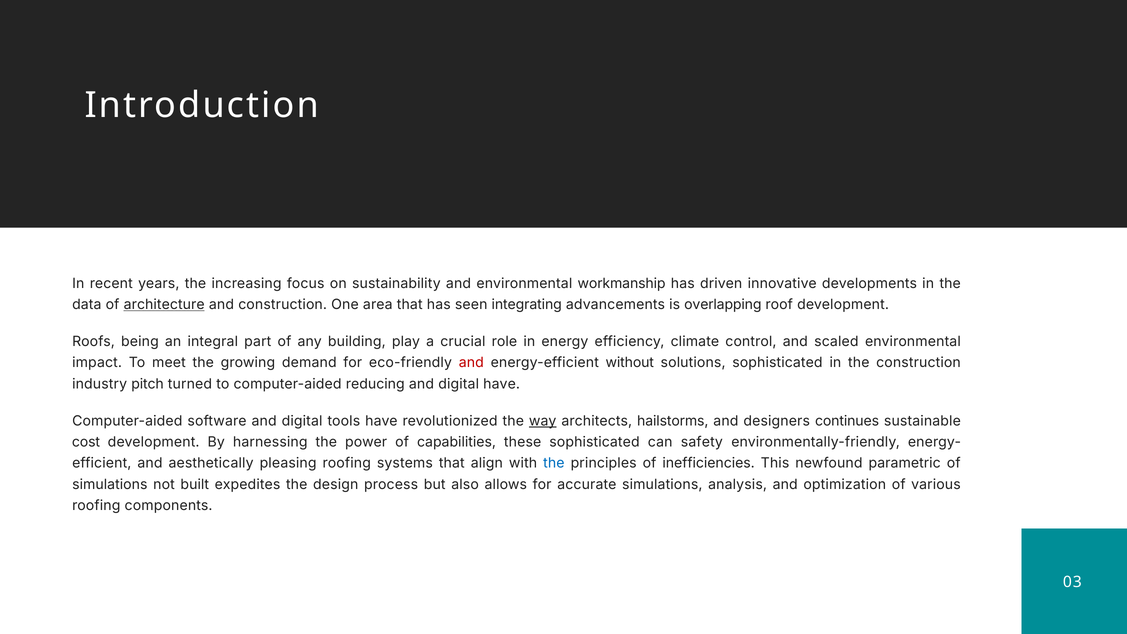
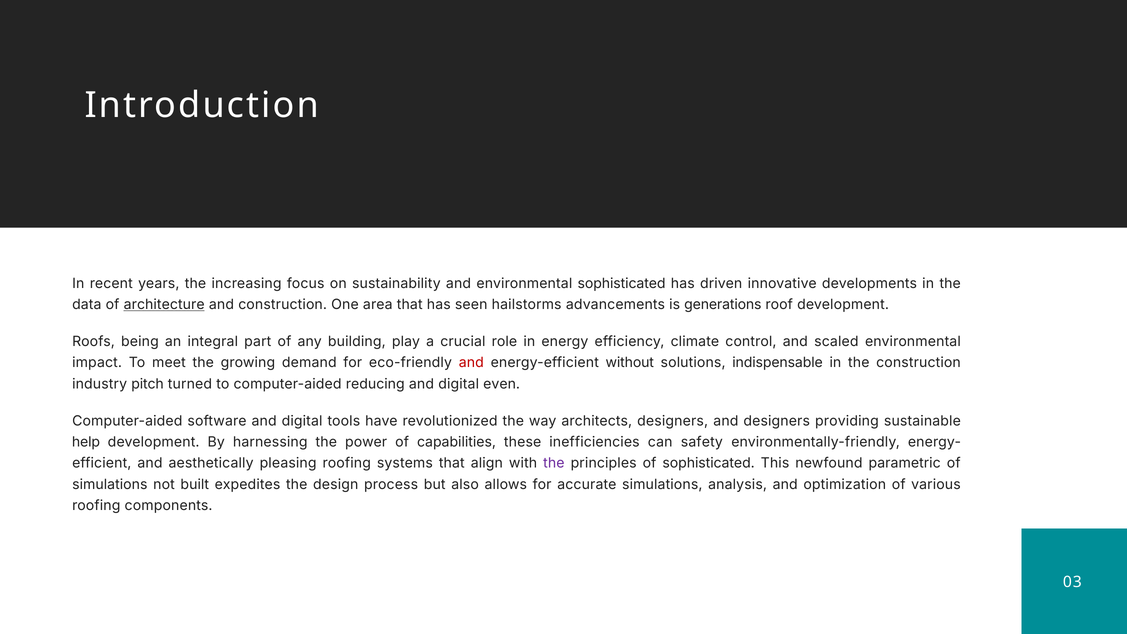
environmental workmanship: workmanship -> sophisticated (622, 284)
integrating: integrating -> hailstorms (527, 305)
overlapping: overlapping -> generations (723, 305)
solutions sophisticated: sophisticated -> indispensable (778, 363)
digital have: have -> even (502, 384)
way underline: present -> none (543, 421)
architects hailstorms: hailstorms -> designers (673, 421)
continues: continues -> providing (847, 421)
cost: cost -> help (86, 442)
these sophisticated: sophisticated -> inefficiencies (594, 442)
the colour: blue -> purple (554, 463)
of inefficiencies: inefficiencies -> sophisticated (709, 463)
